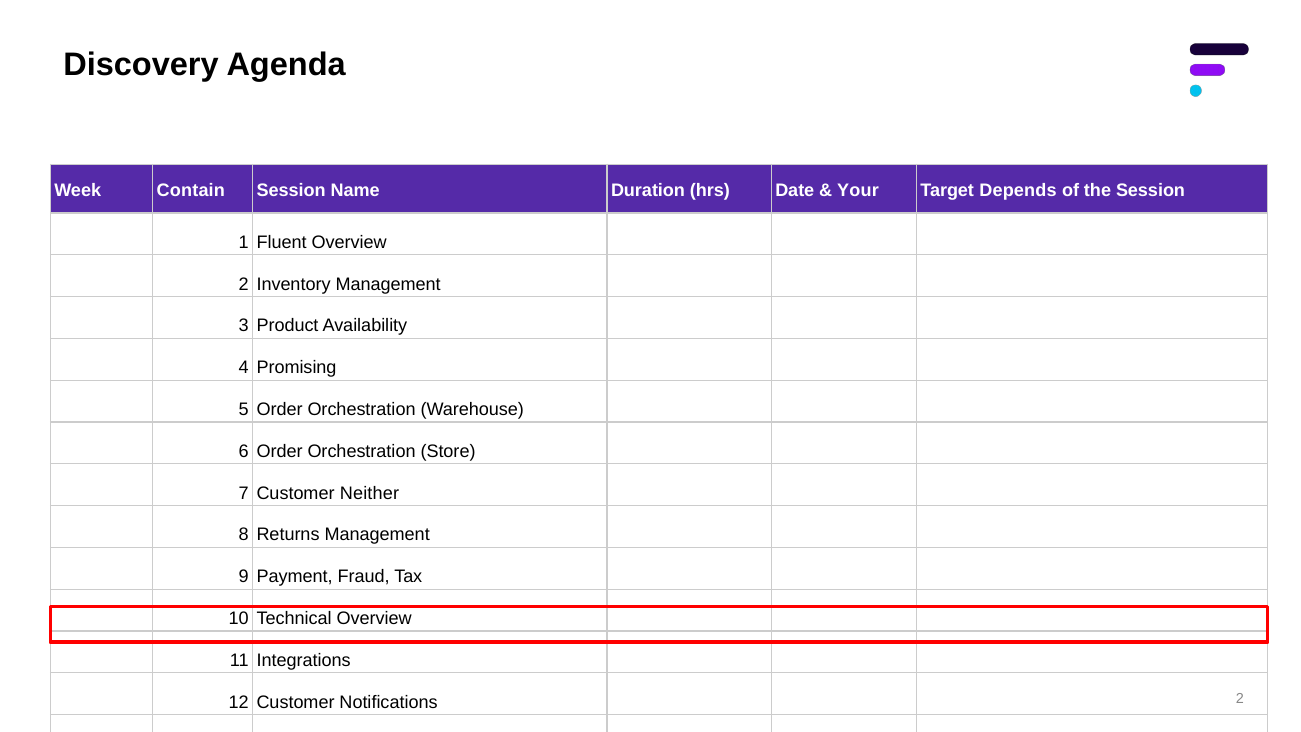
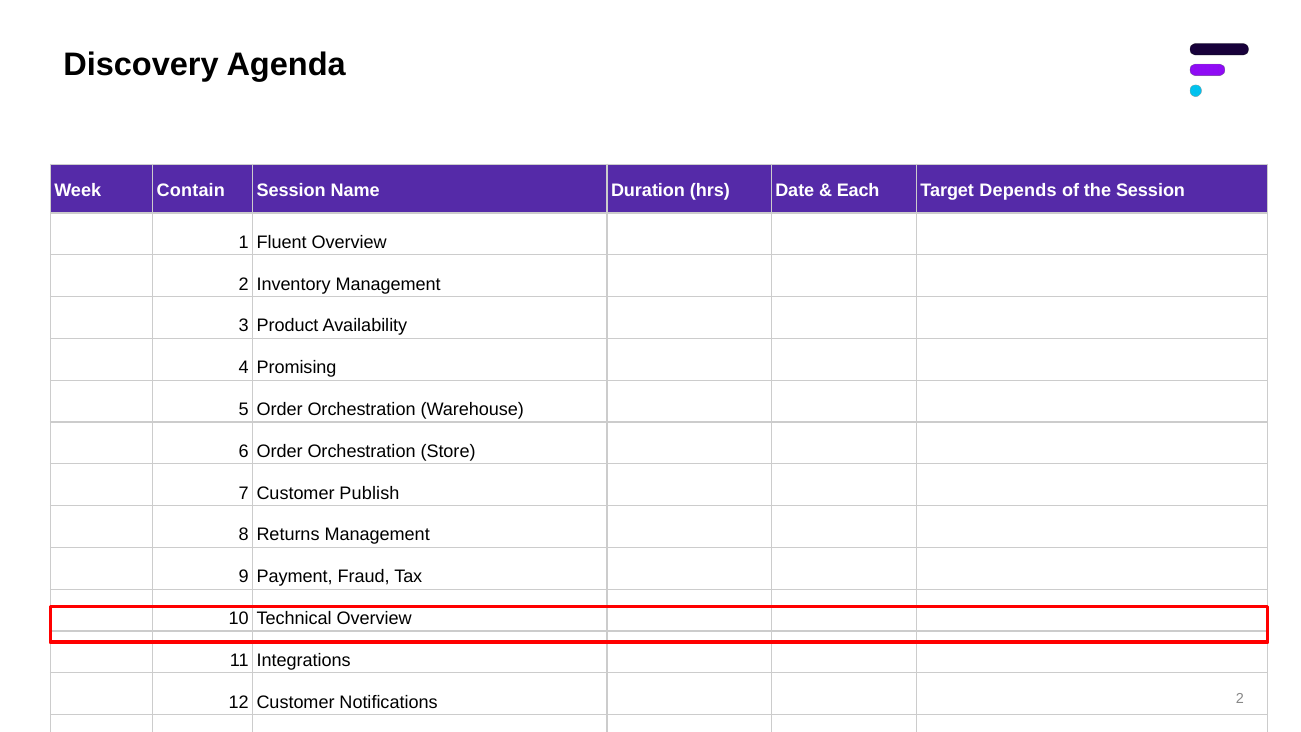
Your: Your -> Each (858, 190)
Neither: Neither -> Publish (369, 493)
